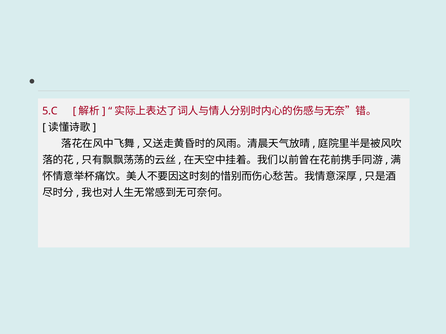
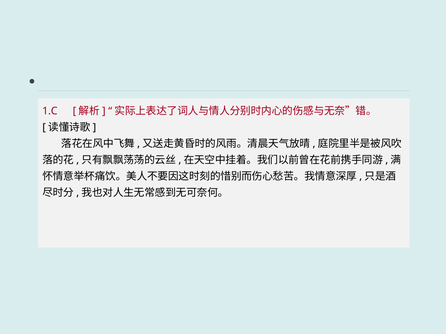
5.C: 5.C -> 1.C (50, 111)
